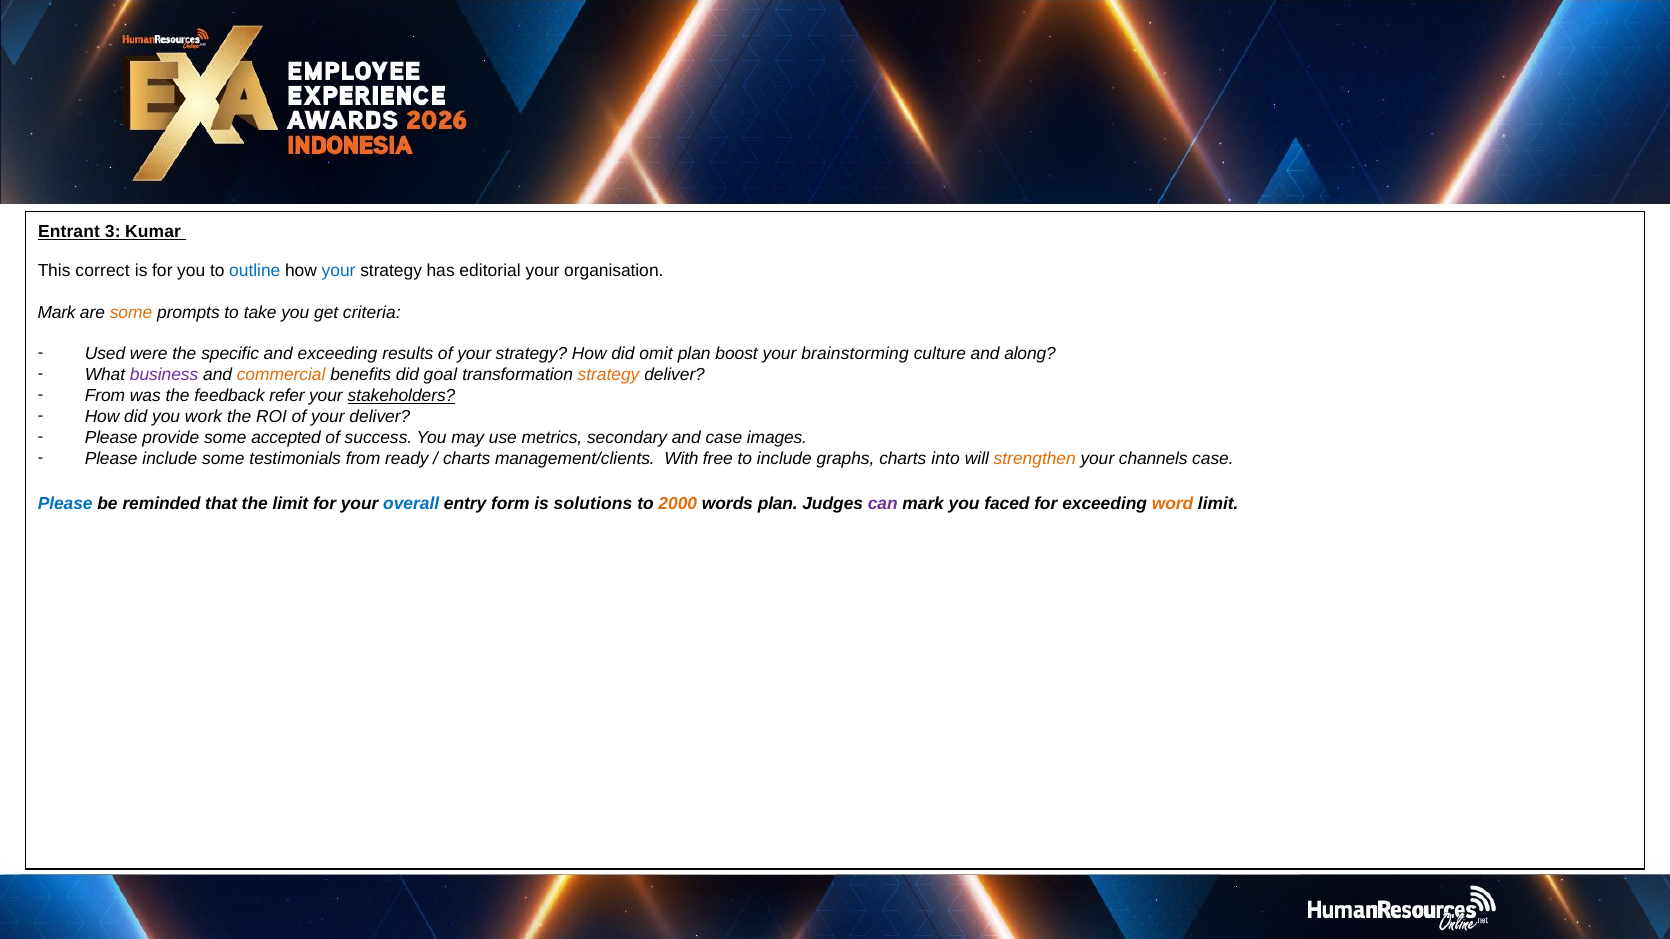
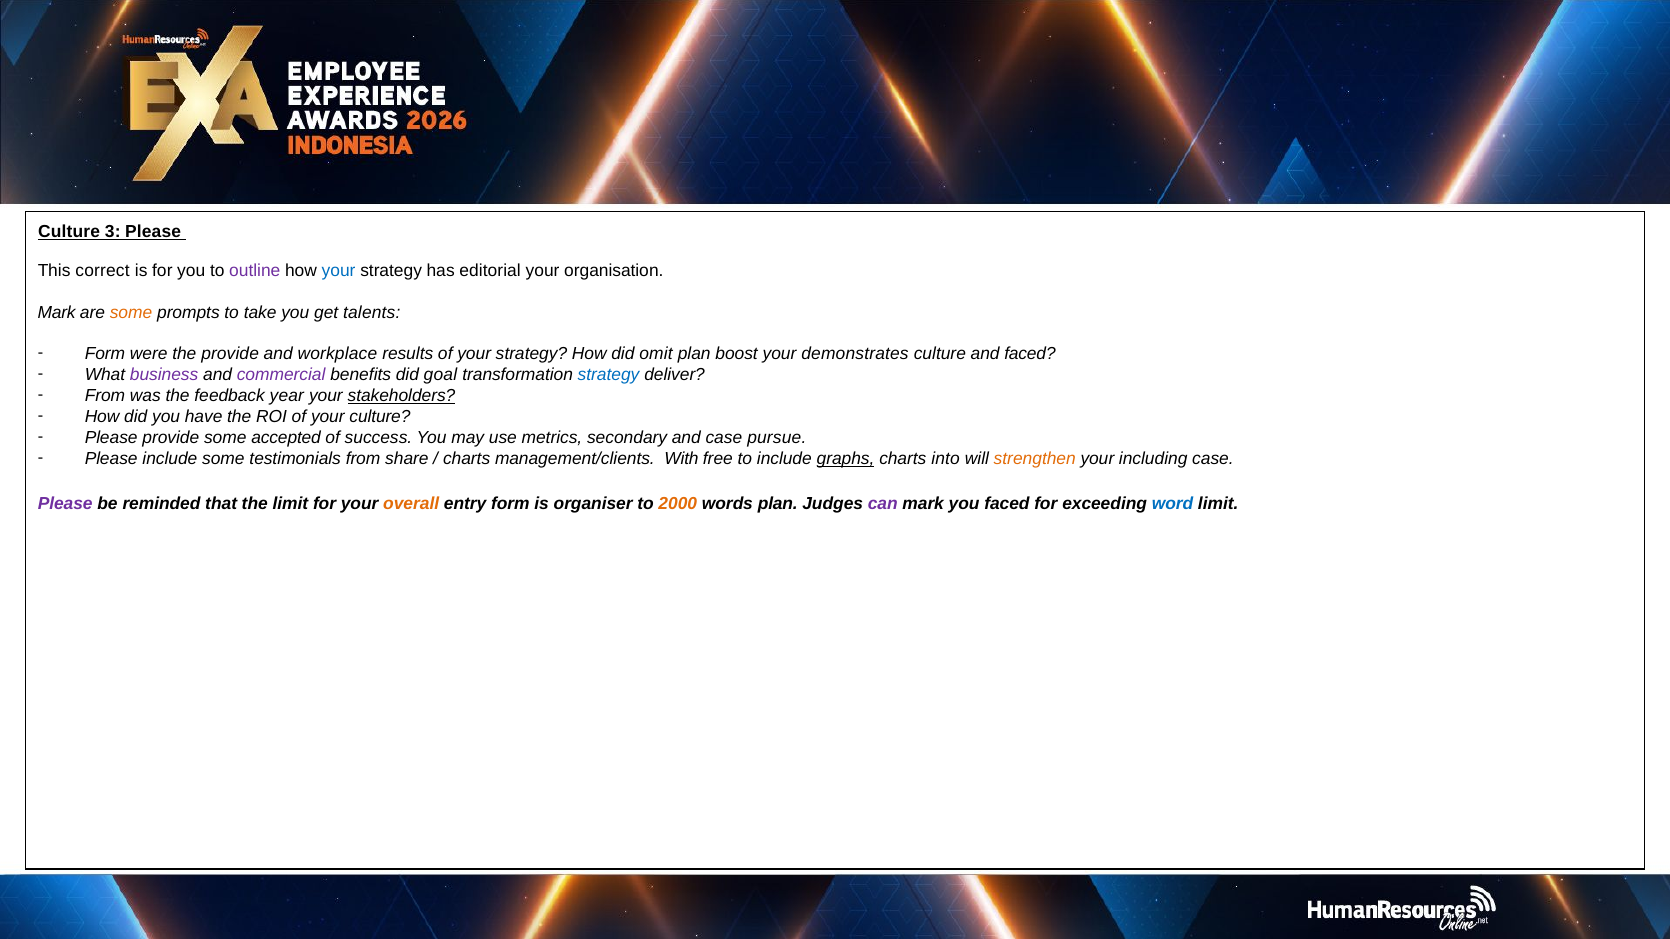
Entrant: Entrant -> Culture (69, 232)
3 Kumar: Kumar -> Please (153, 232)
outline colour: blue -> purple (255, 271)
criteria: criteria -> talents (372, 312)
Used: Used -> Form (105, 354)
the specific: specific -> provide (230, 354)
and exceeding: exceeding -> workplace (337, 354)
brainstorming: brainstorming -> demonstrates (855, 354)
and along: along -> faced (1030, 354)
commercial colour: orange -> purple (281, 375)
strategy colour: orange -> blue (609, 375)
refer: refer -> year (287, 396)
work: work -> have (204, 417)
your deliver: deliver -> culture (380, 417)
images: images -> pursue (777, 438)
ready: ready -> share (407, 459)
graphs underline: none -> present (846, 459)
channels: channels -> including (1153, 459)
Please colour: blue -> purple (65, 504)
overall colour: blue -> orange (411, 504)
solutions: solutions -> organiser (593, 504)
word colour: orange -> blue (1173, 504)
